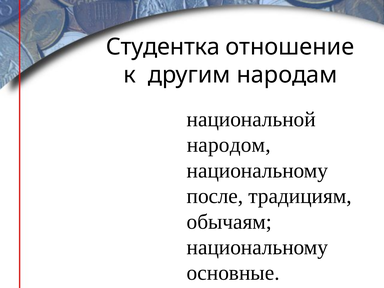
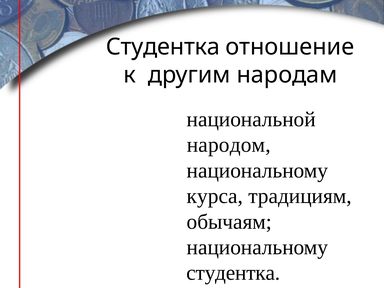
после: после -> курса (215, 196)
основные: основные -> студентка (233, 273)
